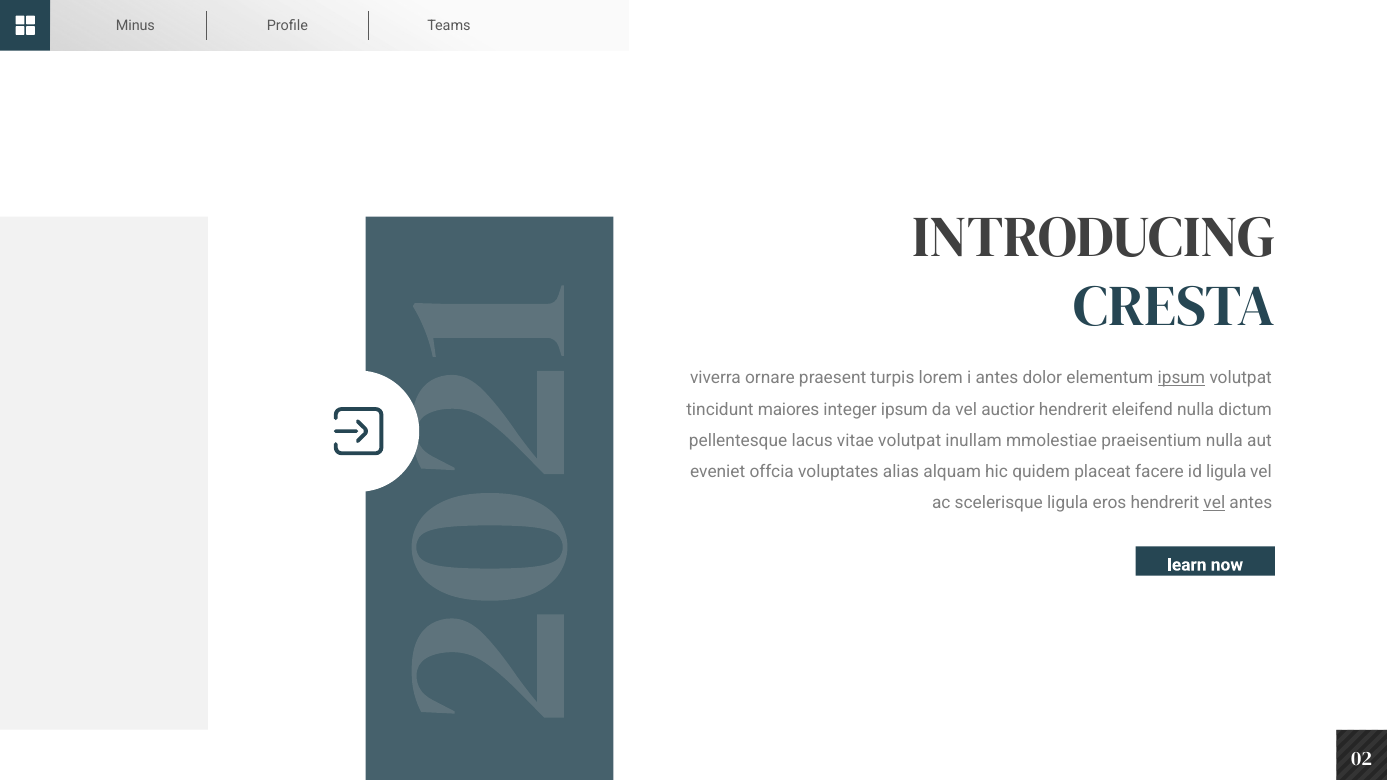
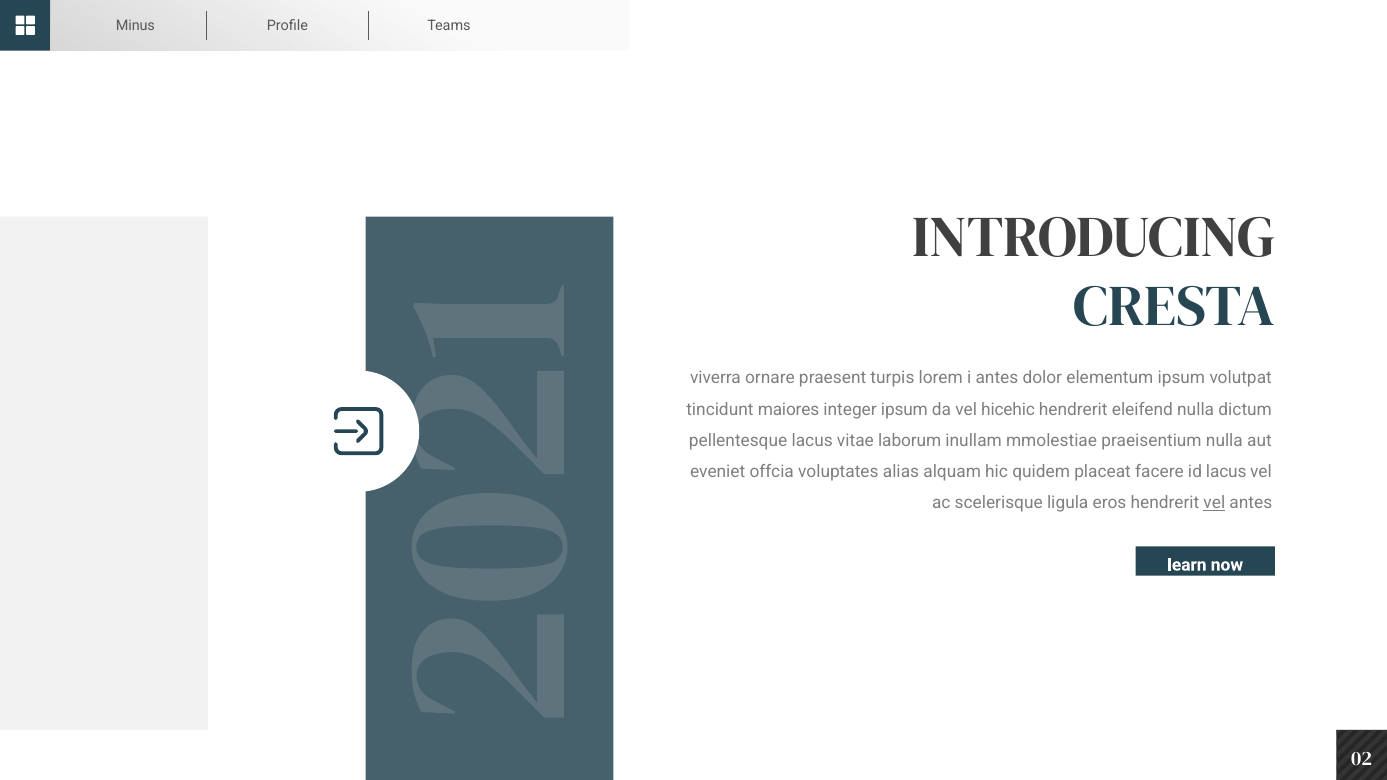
ipsum underline: present -> none (1181, 378)
auctior: auctior -> hicehic (1008, 410)
vitae volutpat: volutpat -> laborum (910, 441)
id ligula: ligula -> lacus (1226, 472)
